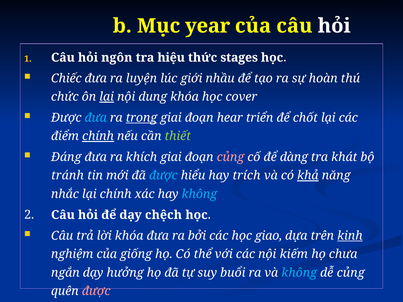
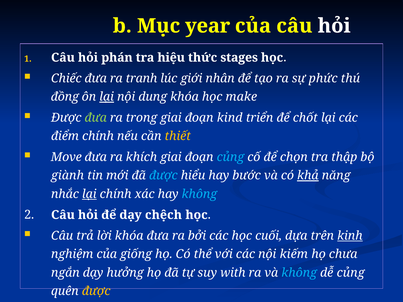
ngôn: ngôn -> phán (117, 58)
luyện: luyện -> tranh (142, 79)
nhầu: nhầu -> nhân (220, 79)
hoàn: hoàn -> phức (323, 79)
chức: chức -> đồng (65, 97)
cover: cover -> make (241, 97)
đưa colour: light blue -> light green (96, 118)
trong underline: present -> none (141, 118)
hear: hear -> kind (230, 118)
chính underline: present -> none (98, 136)
thiết colour: light green -> yellow (178, 136)
Đáng: Đáng -> Move (66, 157)
củng colour: pink -> light blue (230, 157)
dàng: dàng -> chọn (294, 157)
khát: khát -> thập (344, 157)
tránh: tránh -> giành (68, 176)
trích: trích -> bước (247, 176)
lại underline: none -> present (89, 194)
giao: giao -> cuối (269, 236)
buổi: buổi -> with (233, 273)
được colour: pink -> yellow (96, 291)
